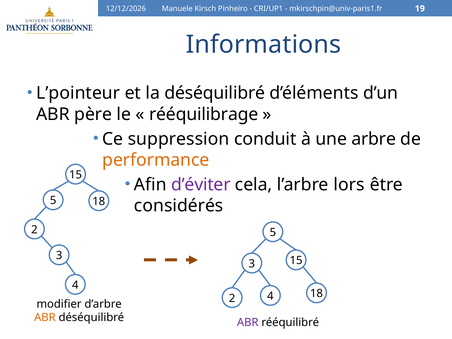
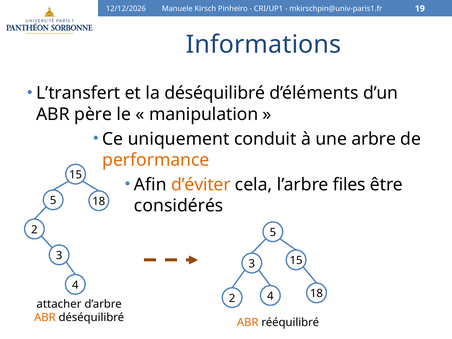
L’pointeur: L’pointeur -> L’transfert (78, 93)
rééquilibrage: rééquilibrage -> manipulation (204, 114)
suppression: suppression -> uniquement (179, 139)
d’éviter colour: purple -> orange (201, 185)
lors: lors -> files (349, 185)
modifier: modifier -> attacher (59, 304)
ABR colour: purple -> orange (248, 322)
